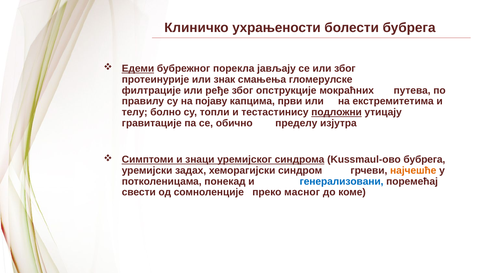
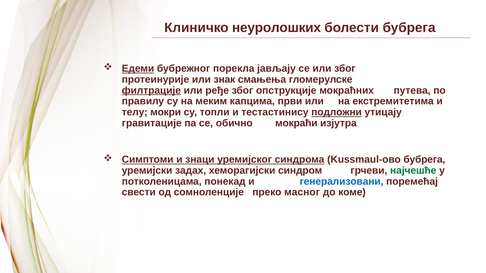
ухрањености: ухрањености -> неуролошких (277, 28)
филтрације underline: none -> present (151, 90)
појаву: појаву -> меким (211, 101)
болно: болно -> мокри (166, 112)
пределу: пределу -> мокраћи (296, 123)
најчешће colour: orange -> green (413, 171)
